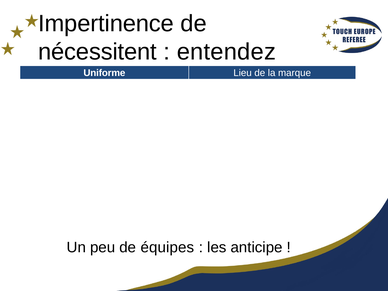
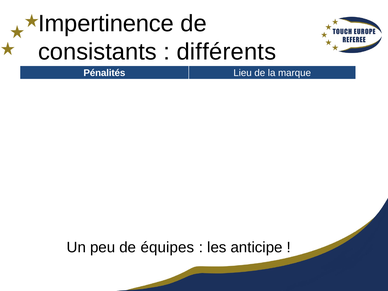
nécessitent: nécessitent -> consistants (97, 52)
entendez: entendez -> différents (226, 52)
Uniforme: Uniforme -> Pénalités (104, 73)
